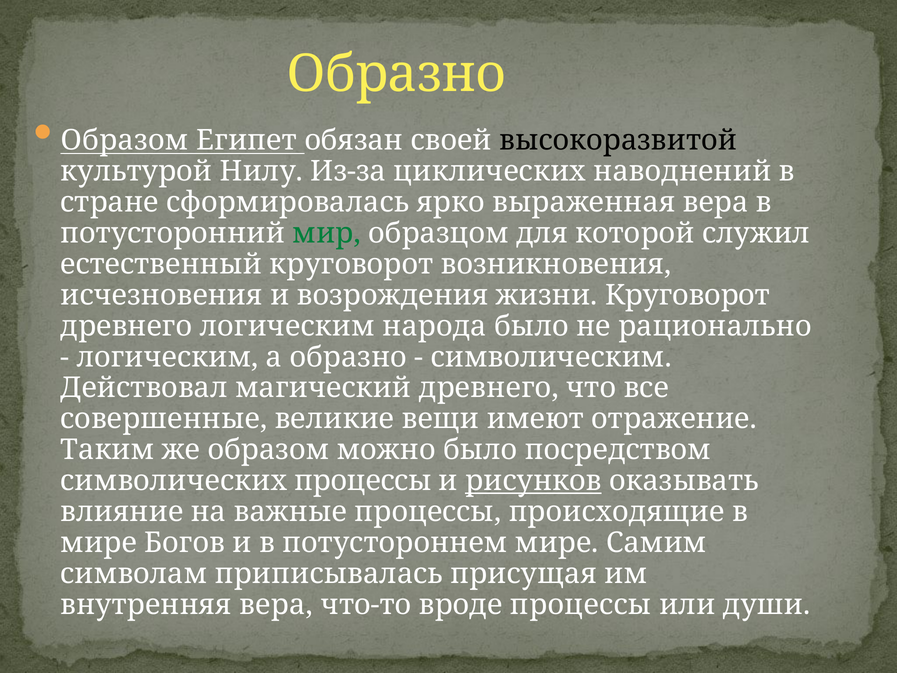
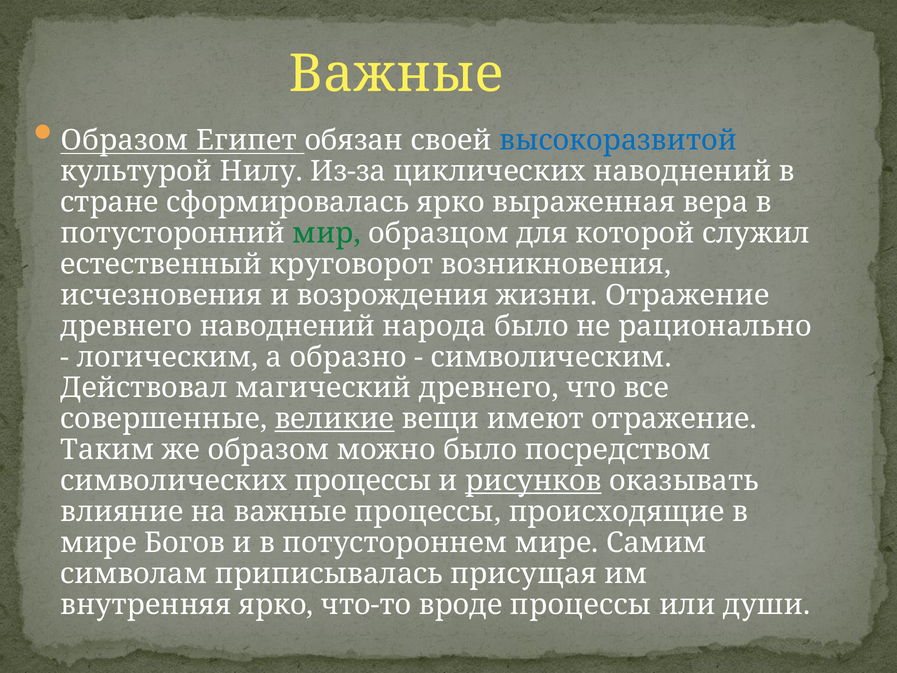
Образно: Образно -> Важные (396, 74)
высокоразвитой colour: black -> blue (618, 140)
жизни Круговорот: Круговорот -> Отражение (687, 295)
древнего логическим: логическим -> наводнений (287, 326)
великие underline: none -> present (334, 419)
внутренняя вера: вера -> ярко (276, 604)
